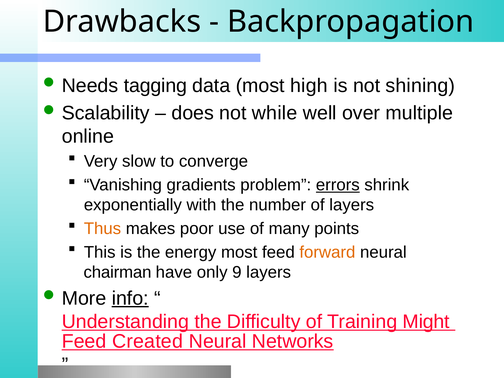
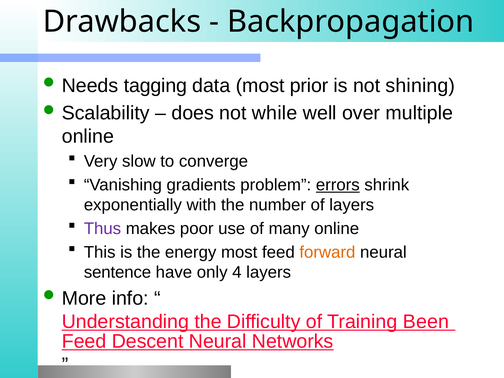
high: high -> prior (309, 86)
Thus colour: orange -> purple (102, 229)
many points: points -> online (337, 229)
chairman: chairman -> sentence (117, 272)
9: 9 -> 4 (237, 272)
info underline: present -> none (130, 298)
Might: Might -> Been (426, 322)
Created: Created -> Descent (148, 341)
